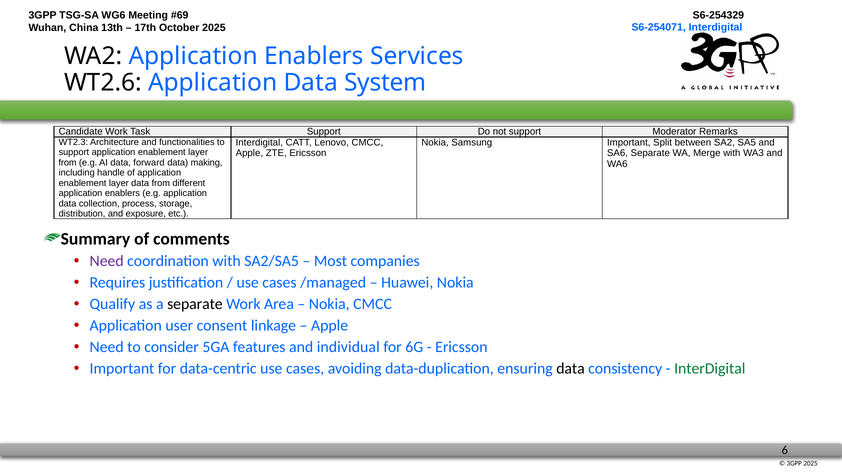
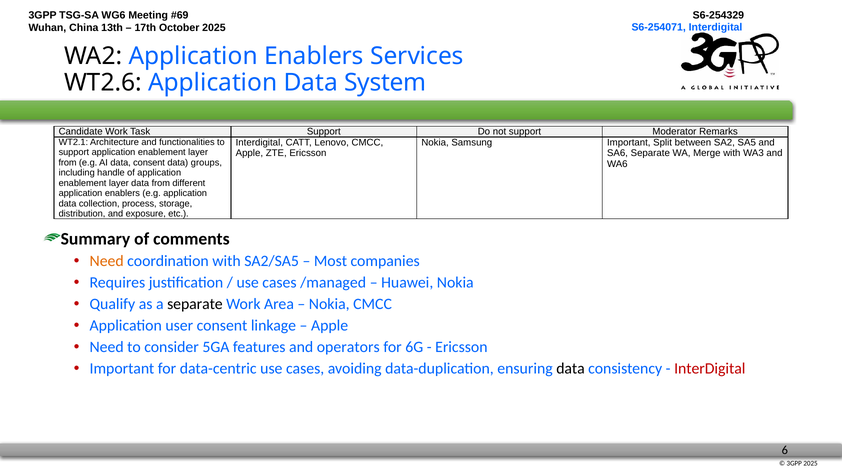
WT2.3: WT2.3 -> WT2.1 (73, 142)
data forward: forward -> consent (149, 162)
making: making -> groups (206, 162)
Need colour: purple -> orange (107, 261)
individual: individual -> operators (348, 347)
InterDigital colour: green -> red (710, 368)
